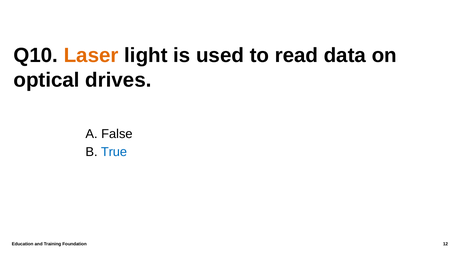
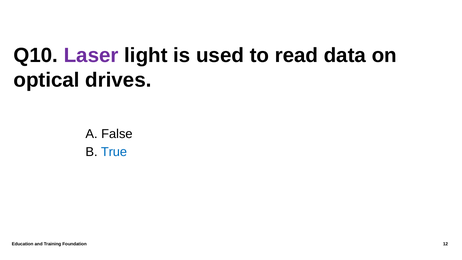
Laser colour: orange -> purple (91, 55)
